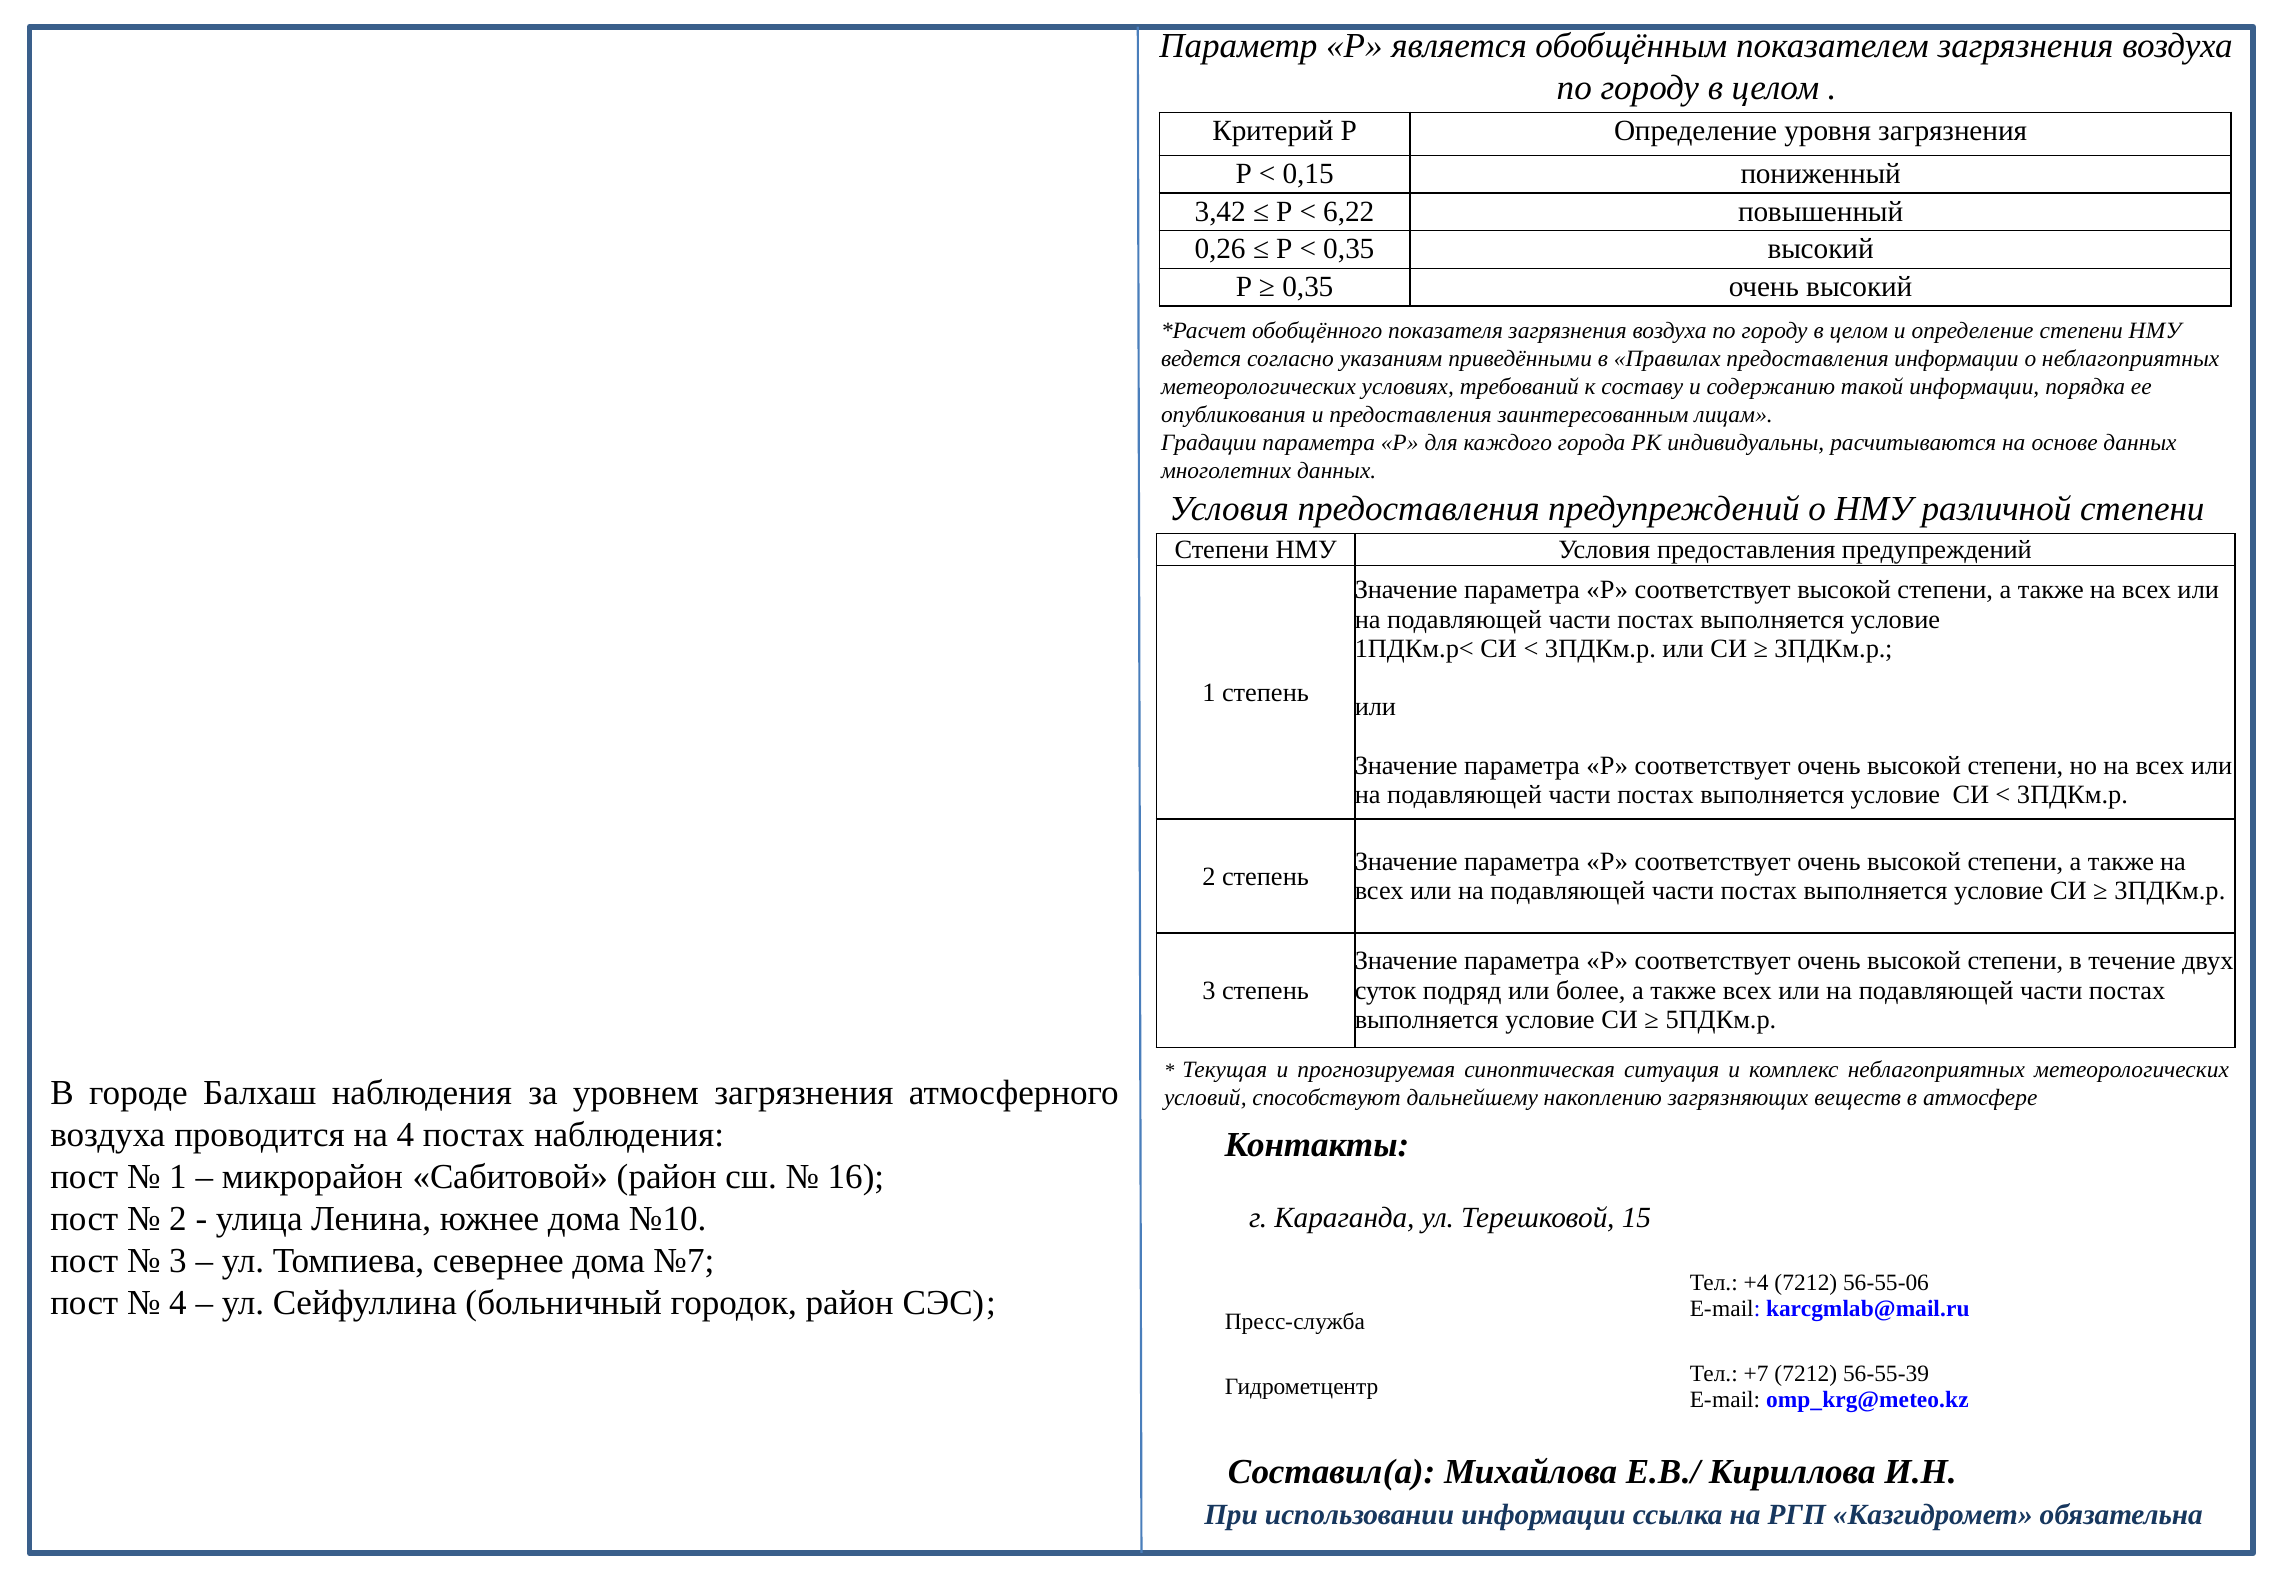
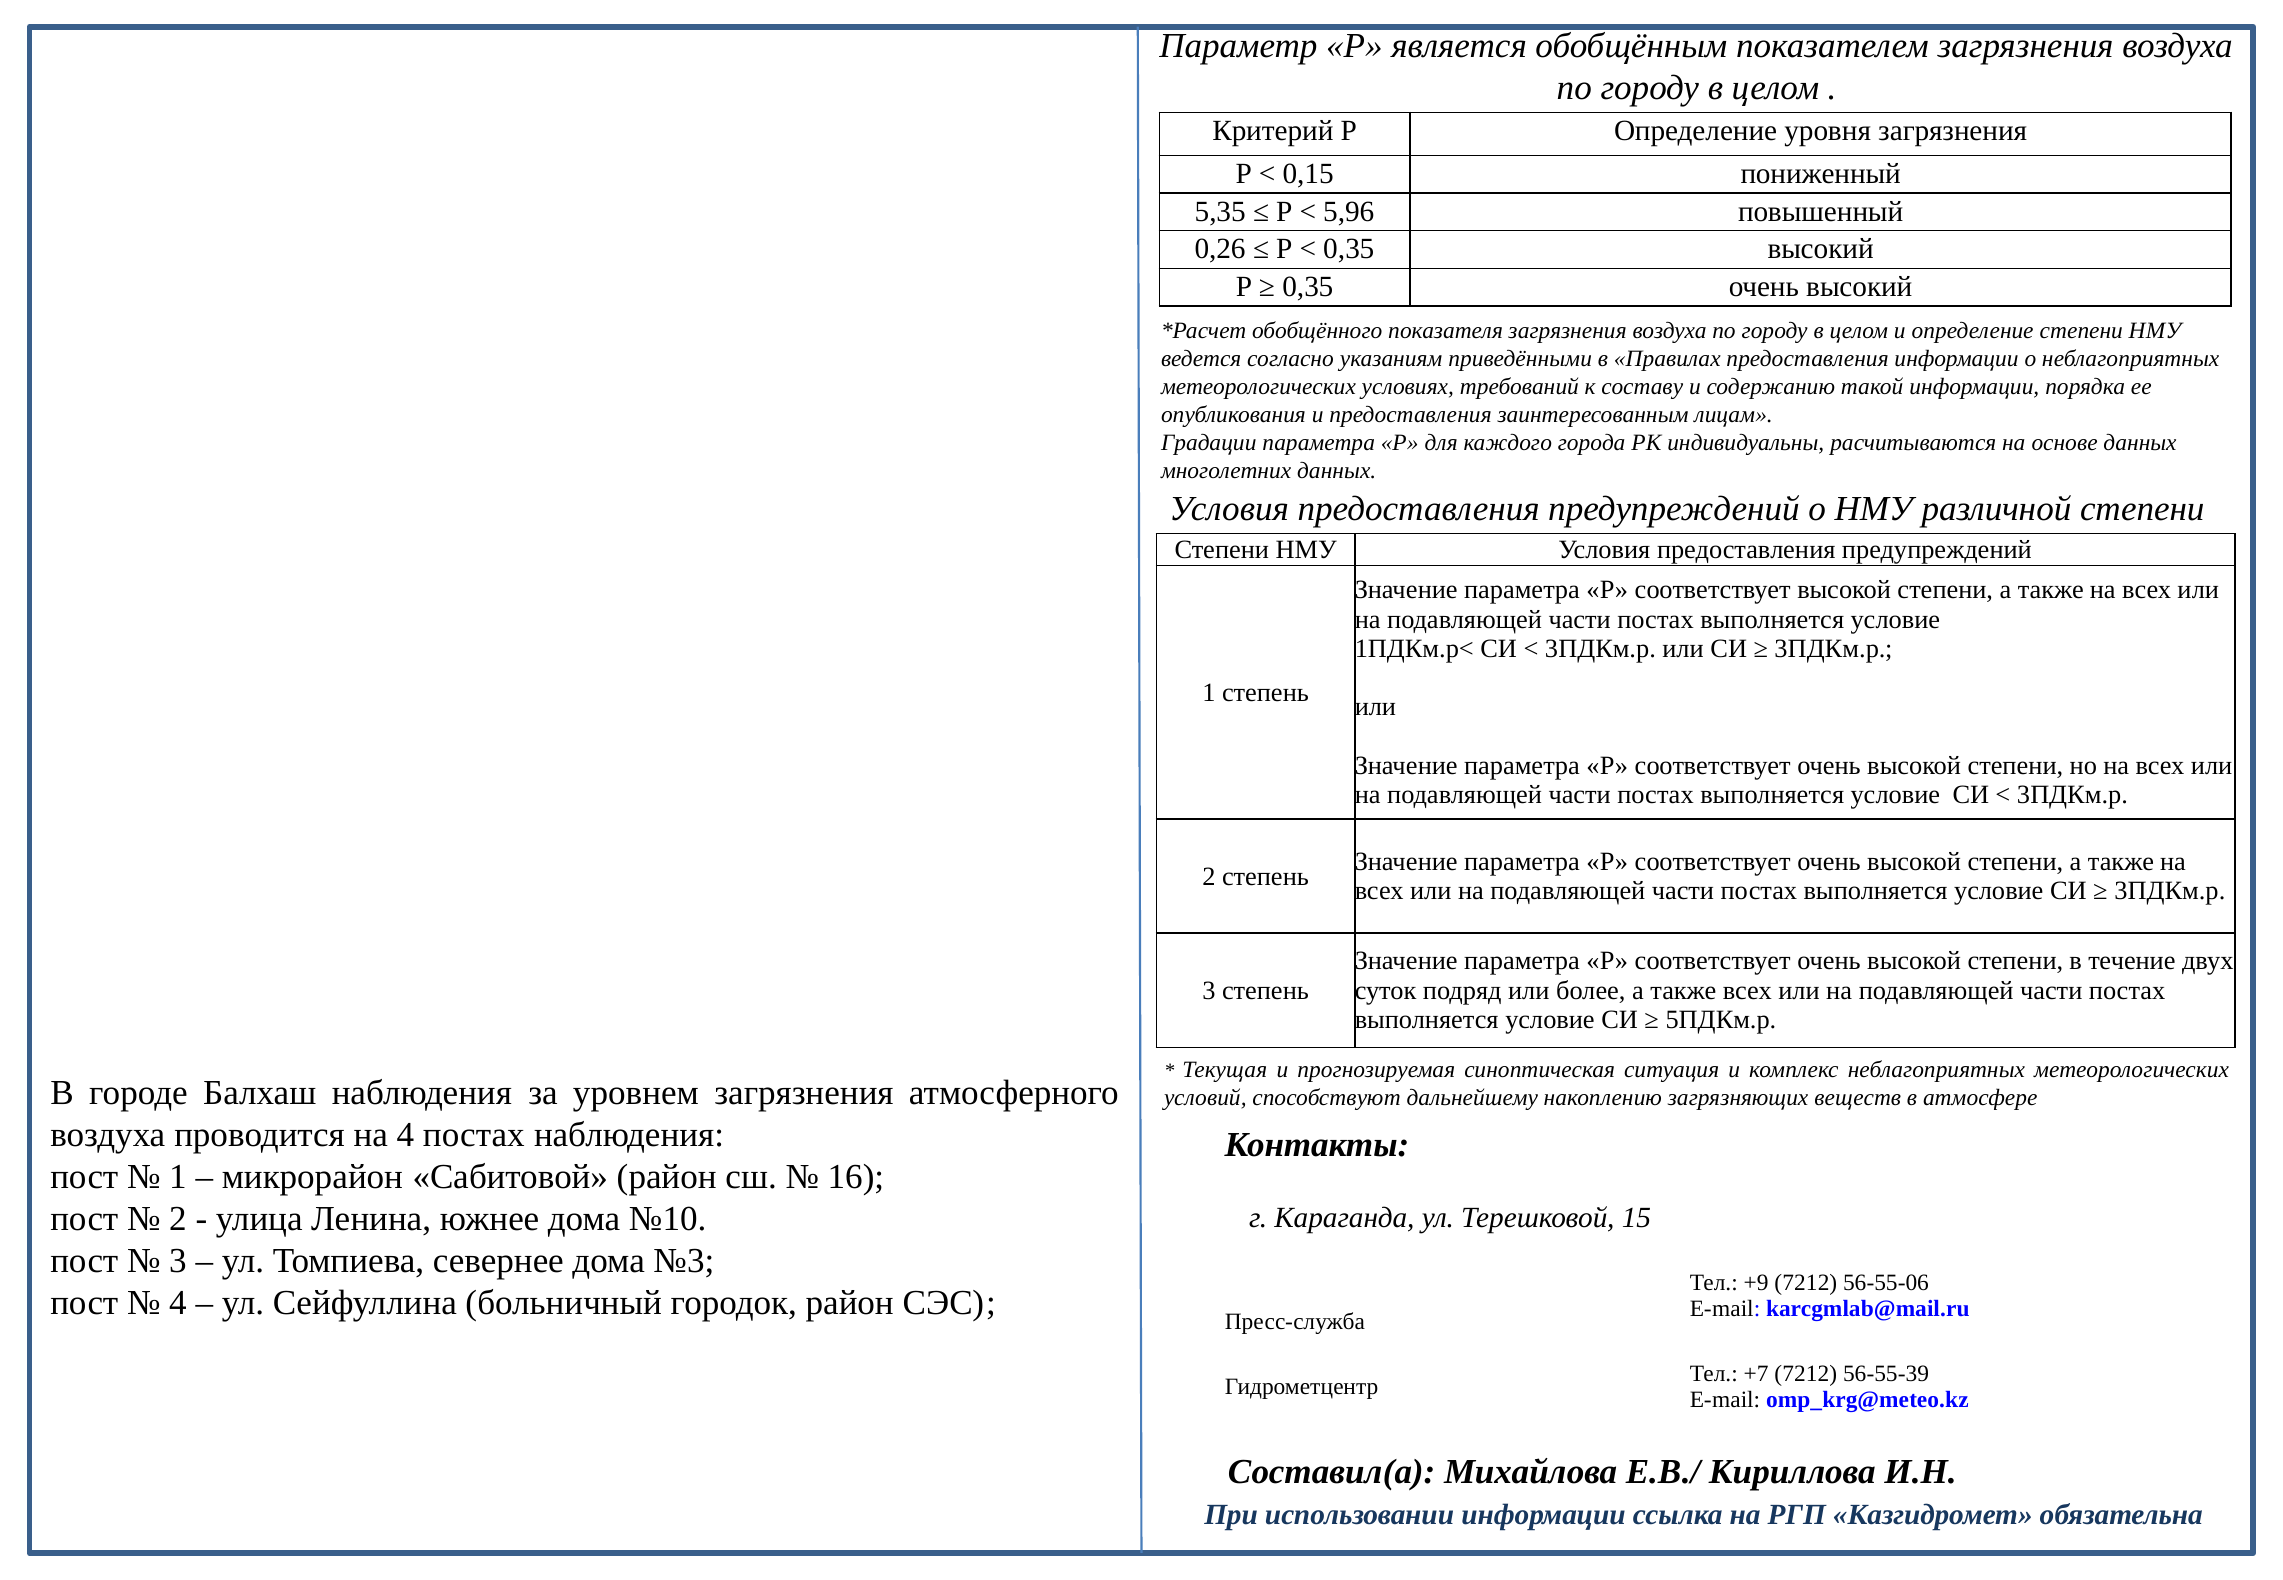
3,42: 3,42 -> 5,35 (1220, 212)
6,22: 6,22 -> 5,96 (1349, 212)
№7: №7 -> №3 (684, 1261)
+4: +4 -> +9 (1756, 1283)
